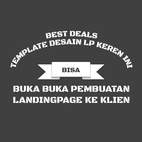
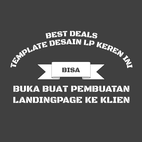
BUKA BUKA: BUKA -> BUAT (55, 89)
